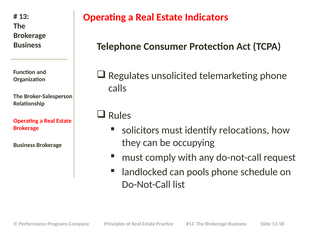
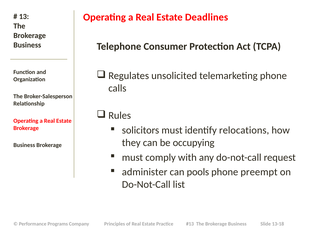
Indicators: Indicators -> Deadlines (207, 17)
landlocked: landlocked -> administer (145, 172)
schedule: schedule -> preempt (259, 172)
